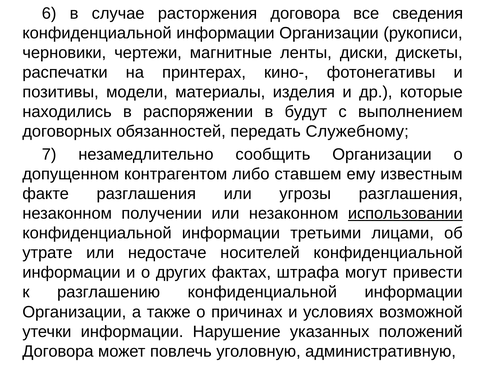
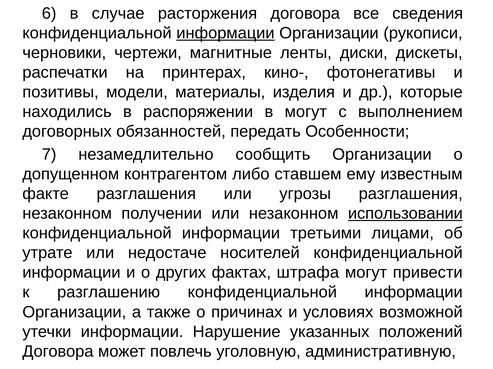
информации underline: none -> present (225, 33)
в будут: будут -> могут (306, 112)
Служебному: Служебному -> Особенности (357, 132)
